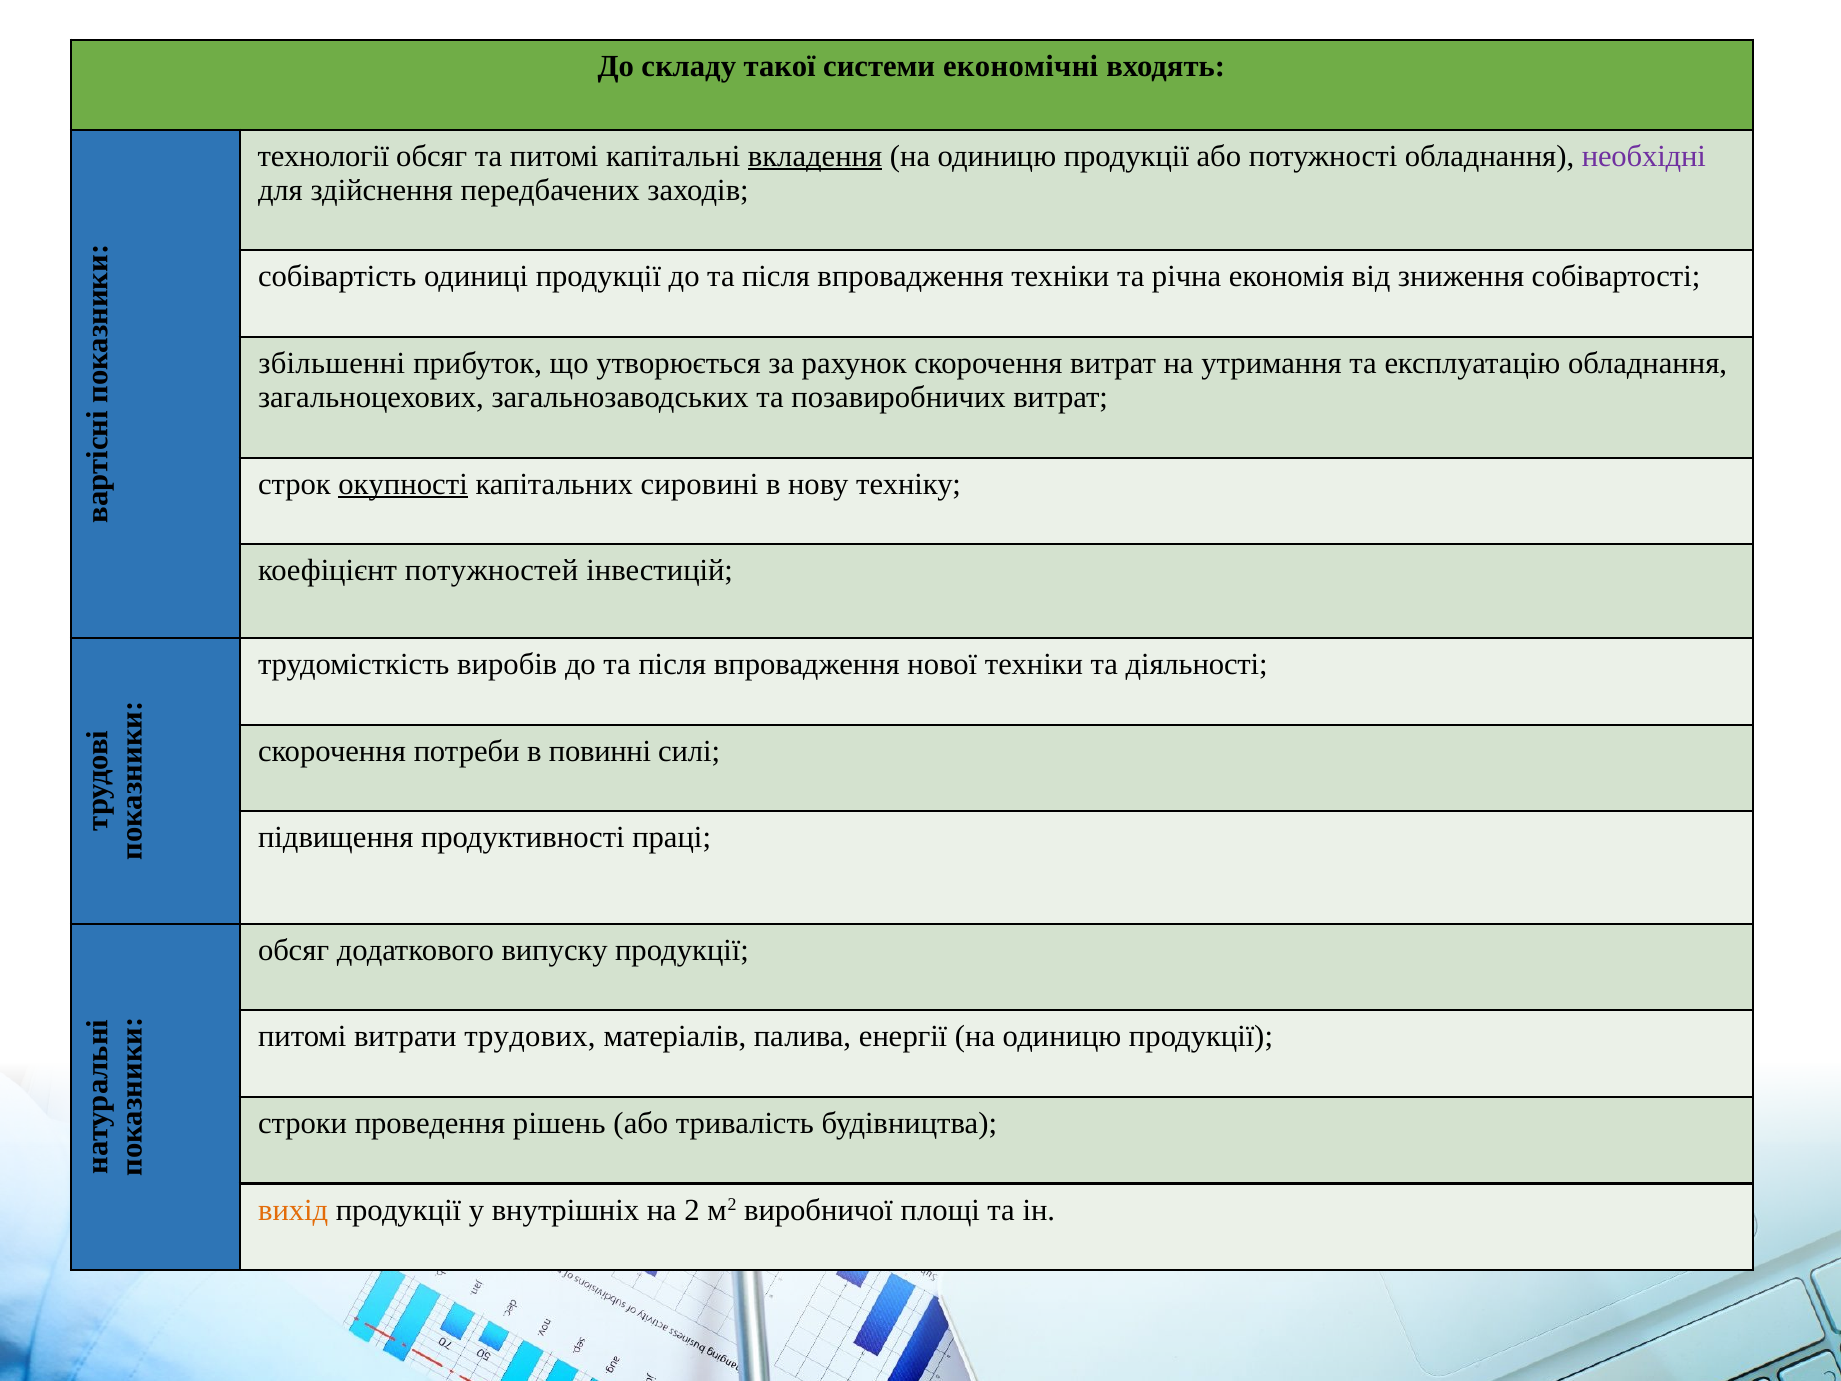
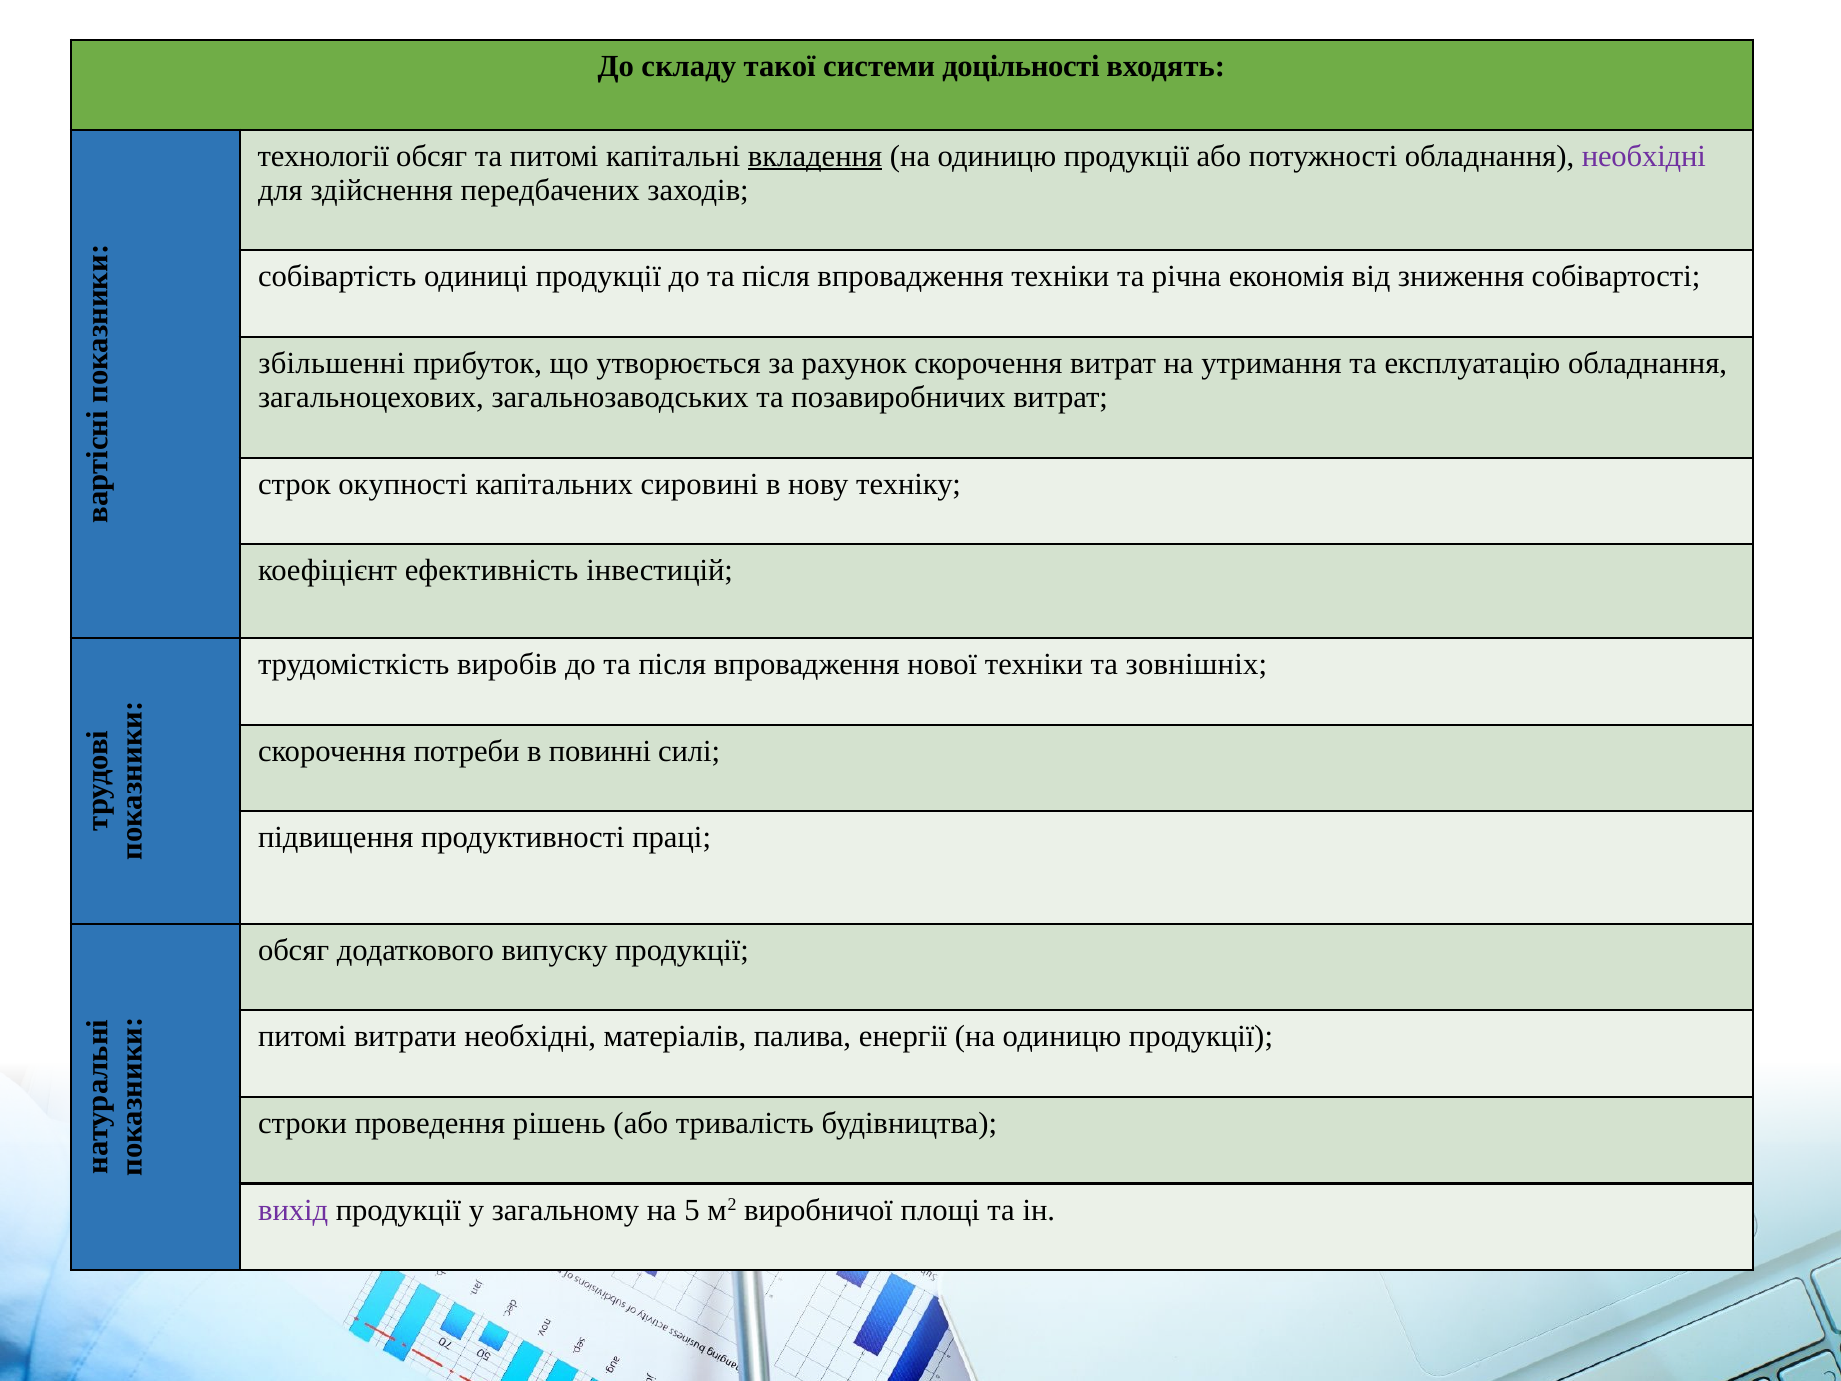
економічні: економічні -> доцільності (1021, 66)
окупності underline: present -> none (403, 484)
потужностей: потужностей -> ефективність (492, 571)
діяльності: діяльності -> зовнішніх (1196, 664)
витрати трудових: трудових -> необхідні (530, 1036)
вихід colour: orange -> purple (293, 1210)
внутрішніх: внутрішніх -> загальному (565, 1210)
2: 2 -> 5 (692, 1210)
